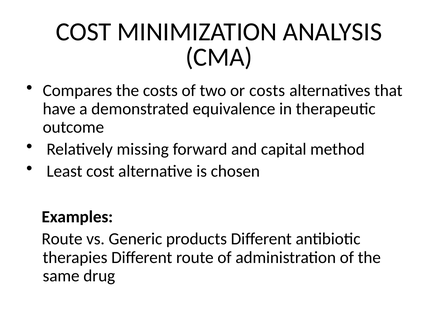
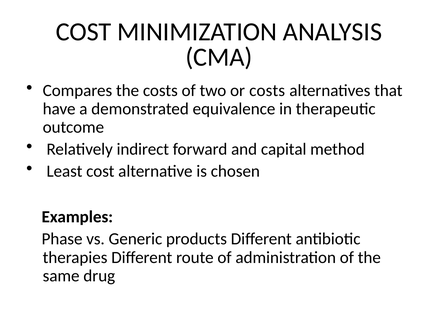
missing: missing -> indirect (143, 149)
Route: Route -> Phase (62, 239)
